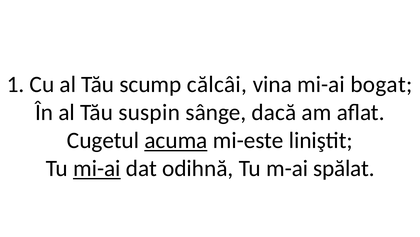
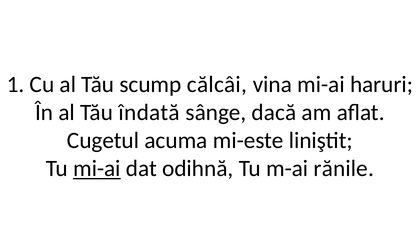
bogat: bogat -> haruri (381, 84)
suspin: suspin -> îndată (149, 112)
acuma underline: present -> none (176, 140)
spălat: spălat -> rănile (344, 168)
